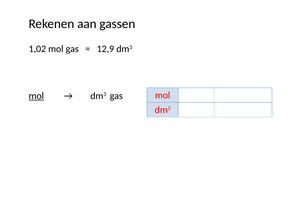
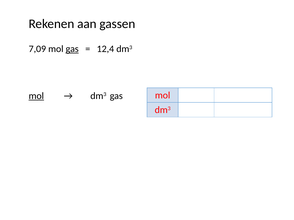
1,02: 1,02 -> 7,09 (37, 49)
gas underline: none -> present (72, 49)
12,9: 12,9 -> 12,4 (105, 49)
